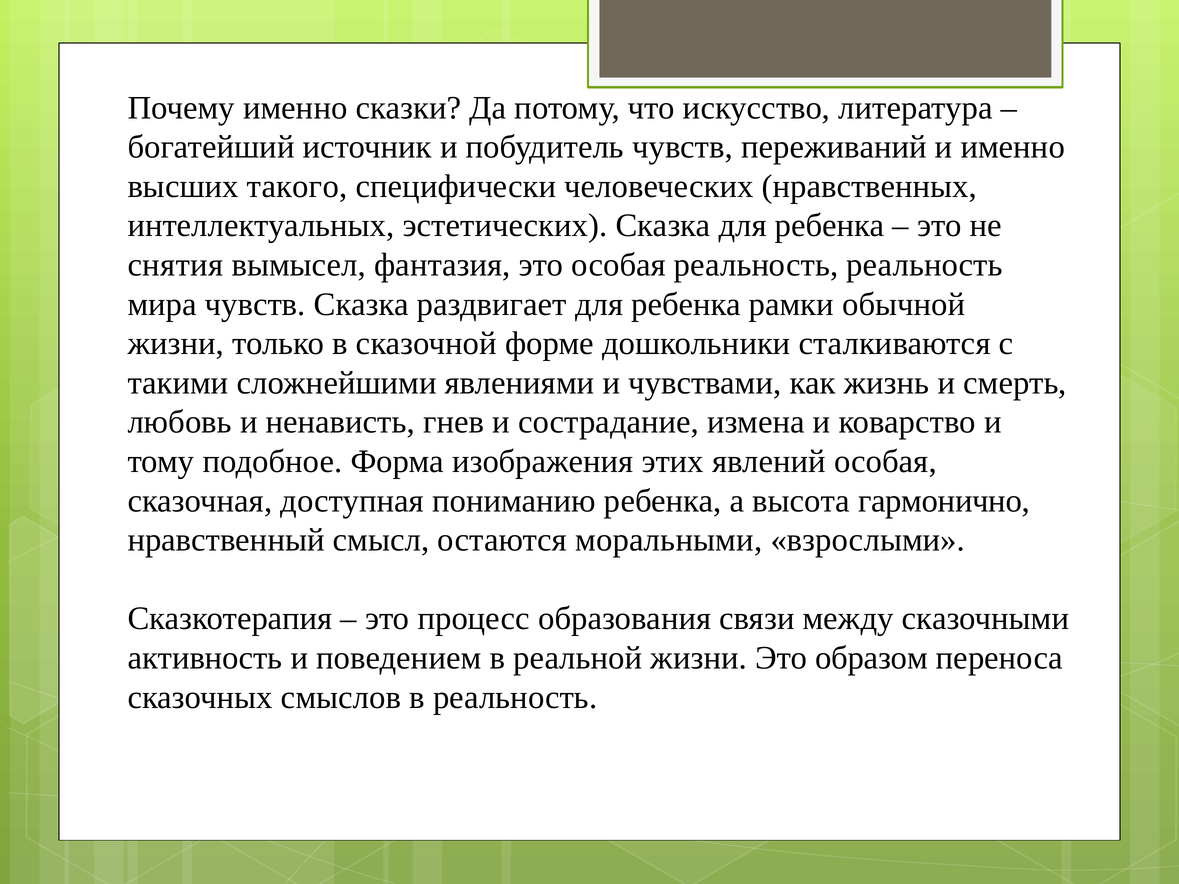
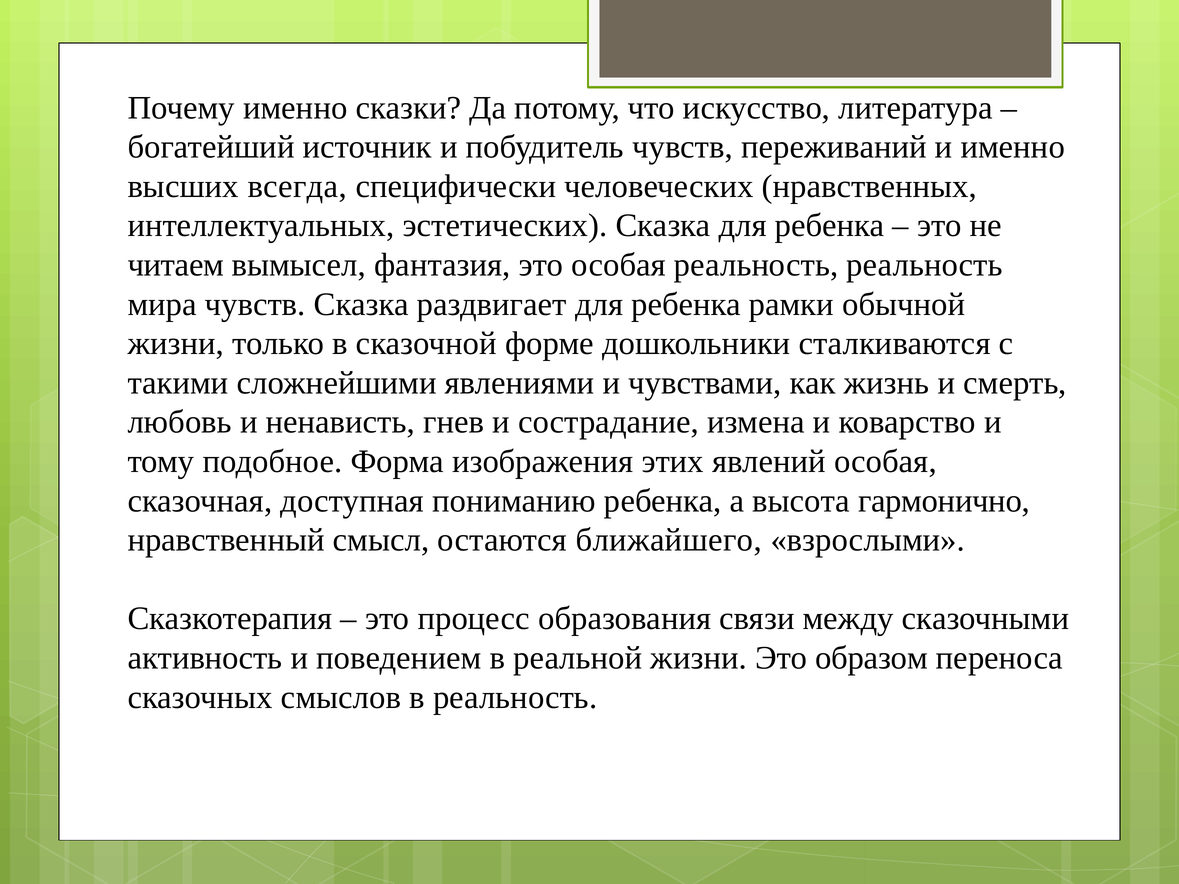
такого: такого -> всегда (297, 186)
снятия: снятия -> читаем (176, 265)
моральными: моральными -> ближайшего (669, 540)
